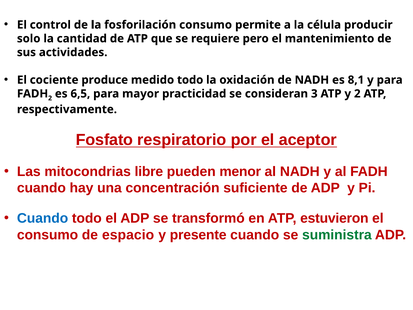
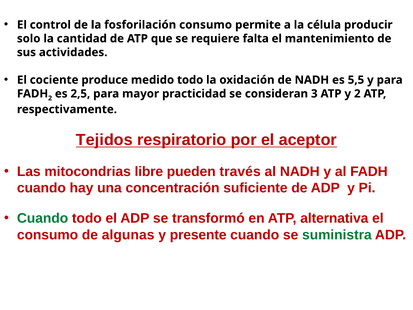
pero: pero -> falta (256, 39)
8,1: 8,1 -> 5,5 (356, 80)
6,5: 6,5 -> 2,5 (80, 94)
Fosfato: Fosfato -> Tejidos (104, 140)
menor: menor -> través (240, 171)
Cuando colour: blue -> green (43, 218)
estuvieron: estuvieron -> alternativa (334, 218)
espacio: espacio -> algunas (128, 235)
